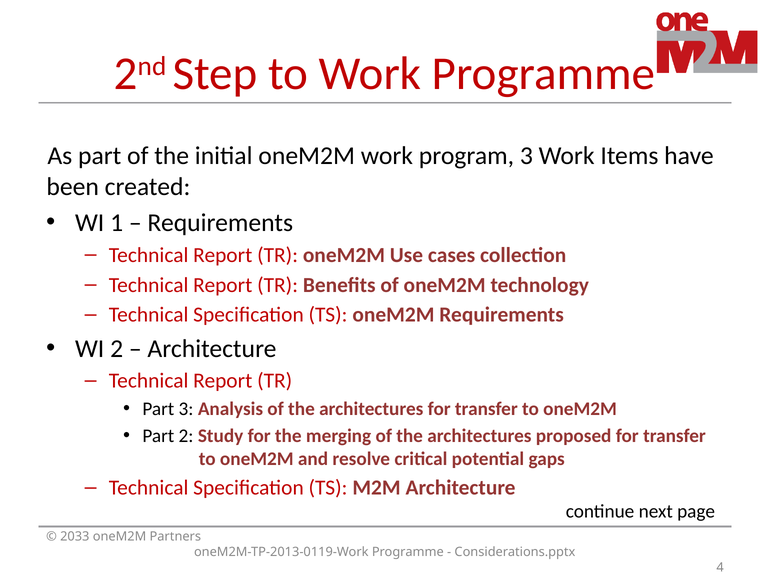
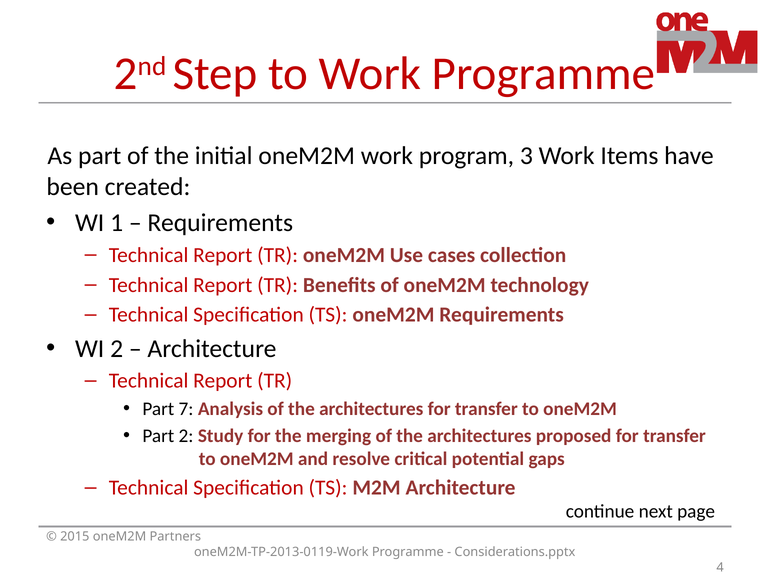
Part 3: 3 -> 7 (186, 409)
2033: 2033 -> 2015 (75, 536)
